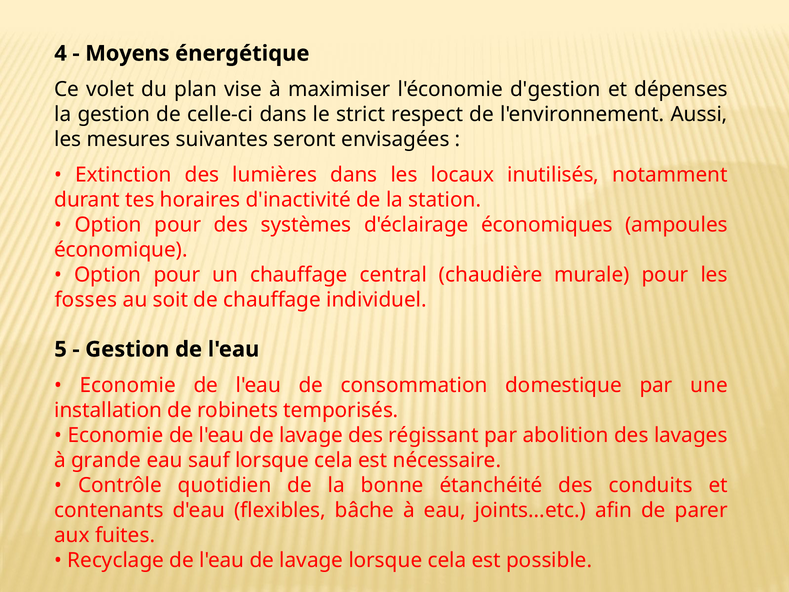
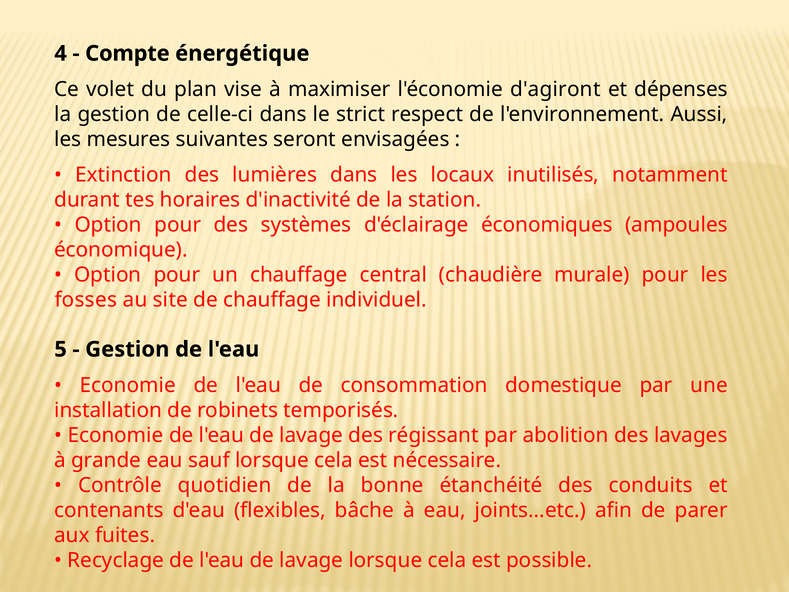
Moyens: Moyens -> Compte (127, 53)
d'gestion: d'gestion -> d'agiront (555, 90)
soit: soit -> site (170, 300)
